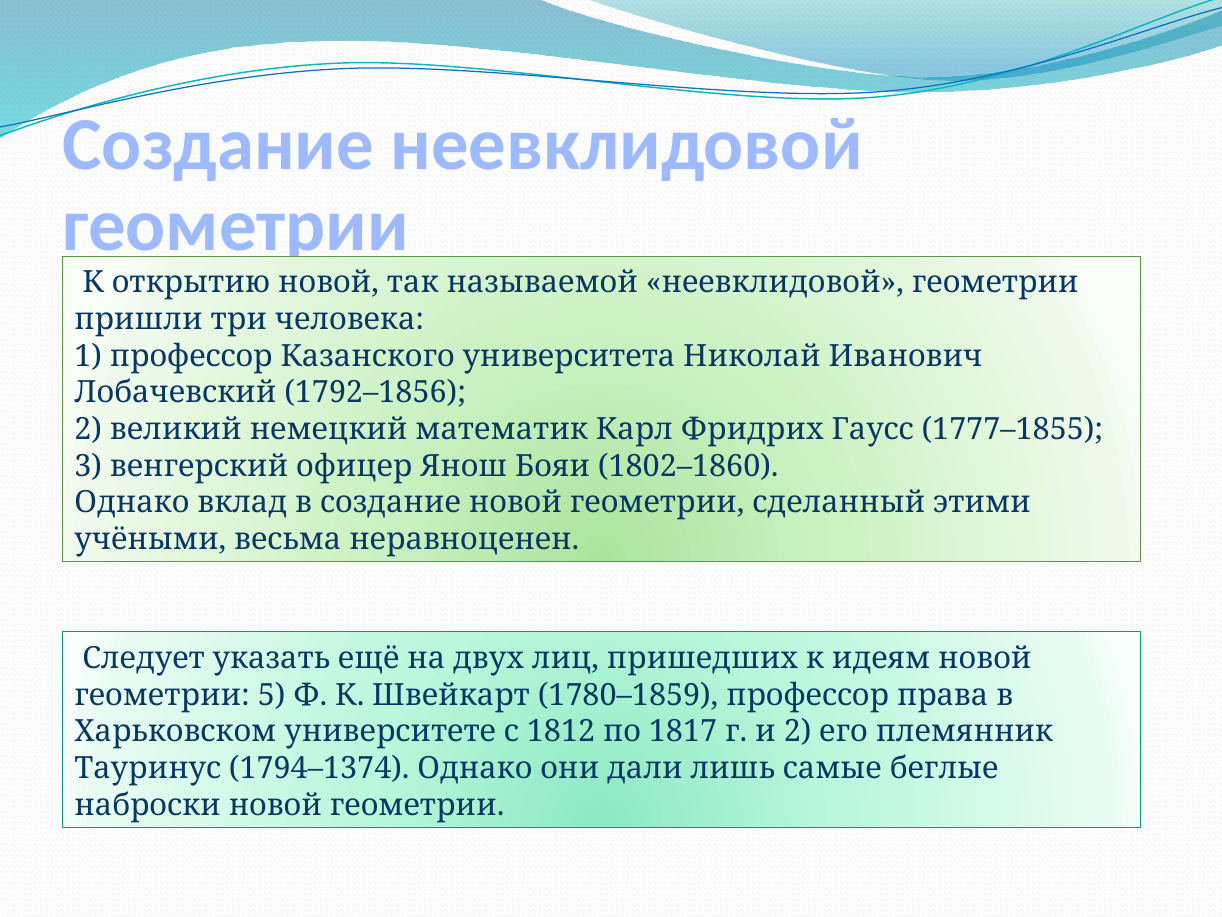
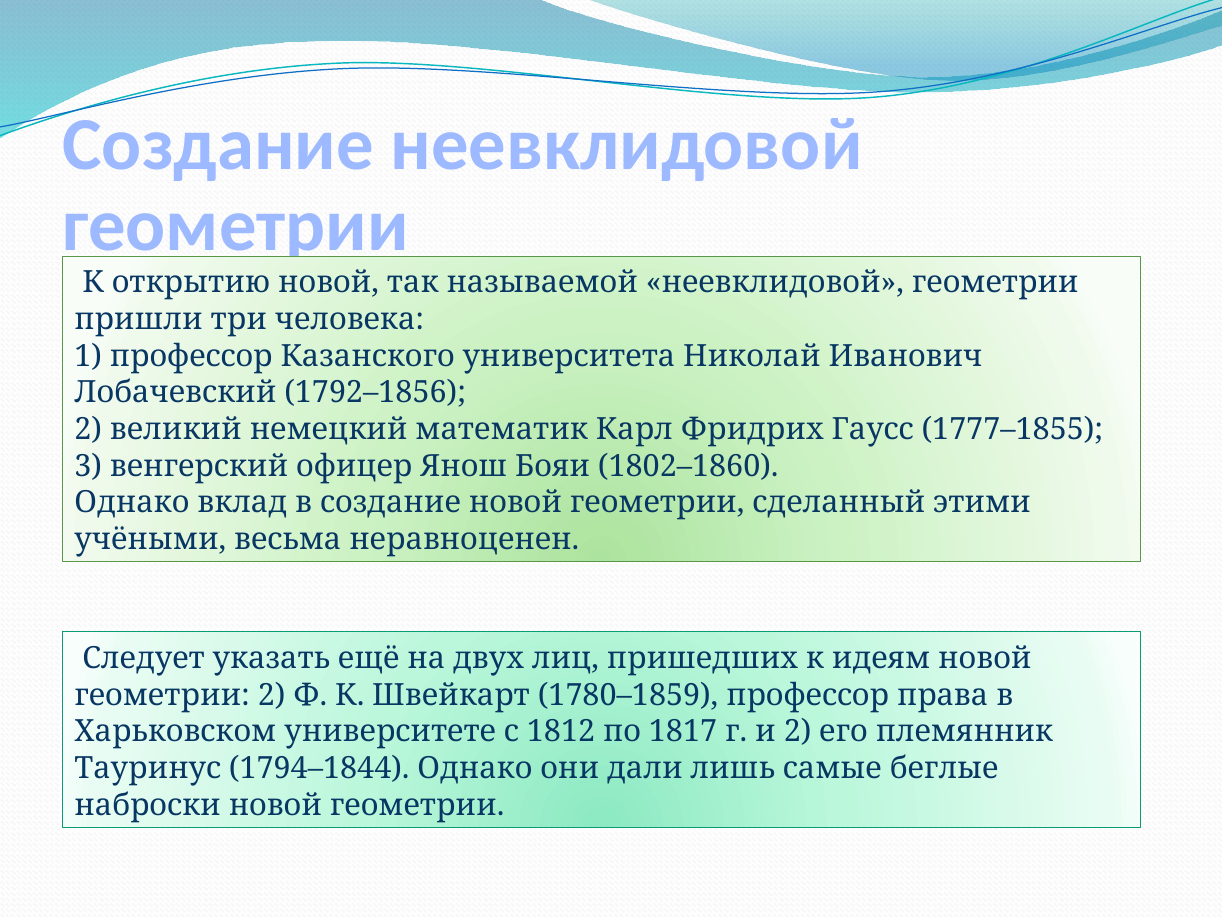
геометрии 5: 5 -> 2 (272, 695)
1794–1374: 1794–1374 -> 1794–1844 (319, 768)
